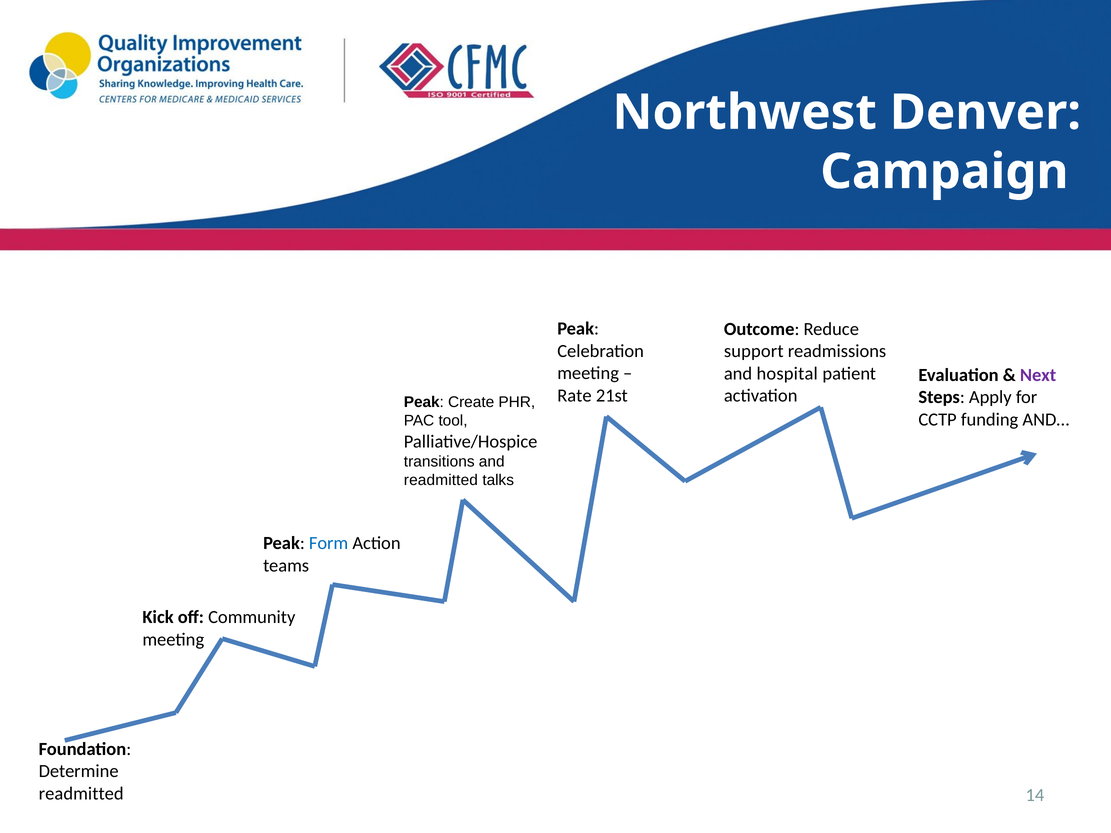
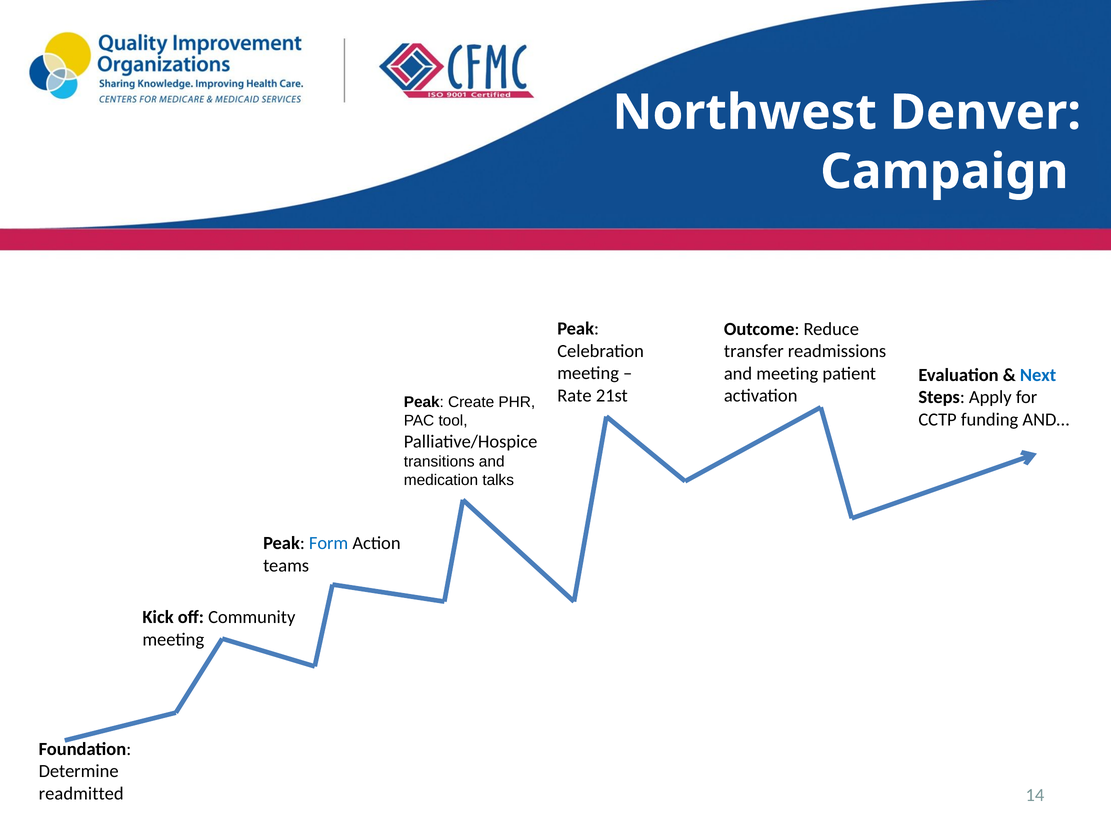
support: support -> transfer (754, 351)
and hospital: hospital -> meeting (787, 374)
Next colour: purple -> blue (1038, 375)
readmitted: readmitted -> medication (441, 480)
